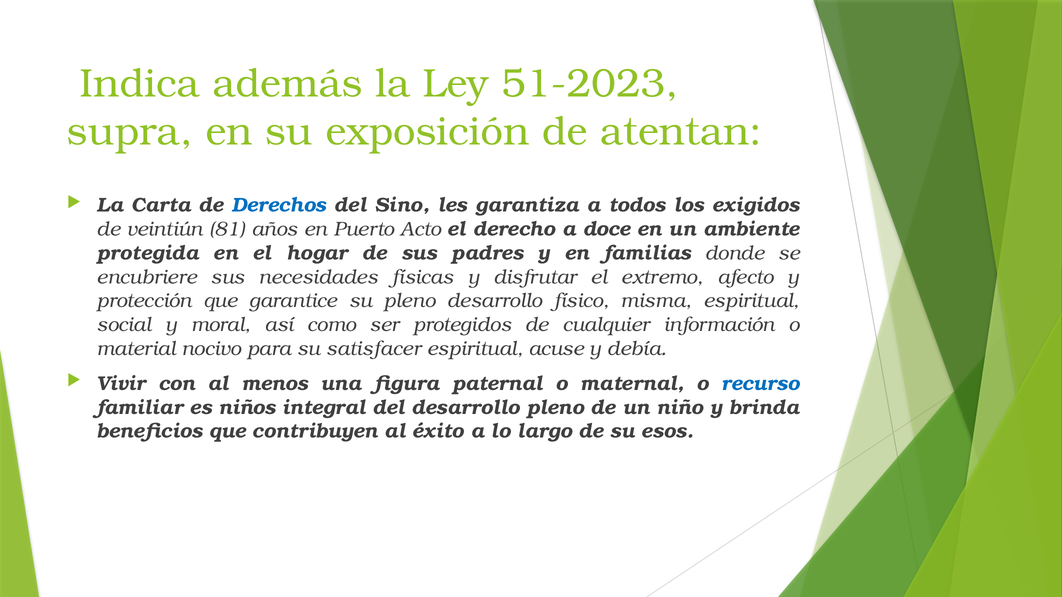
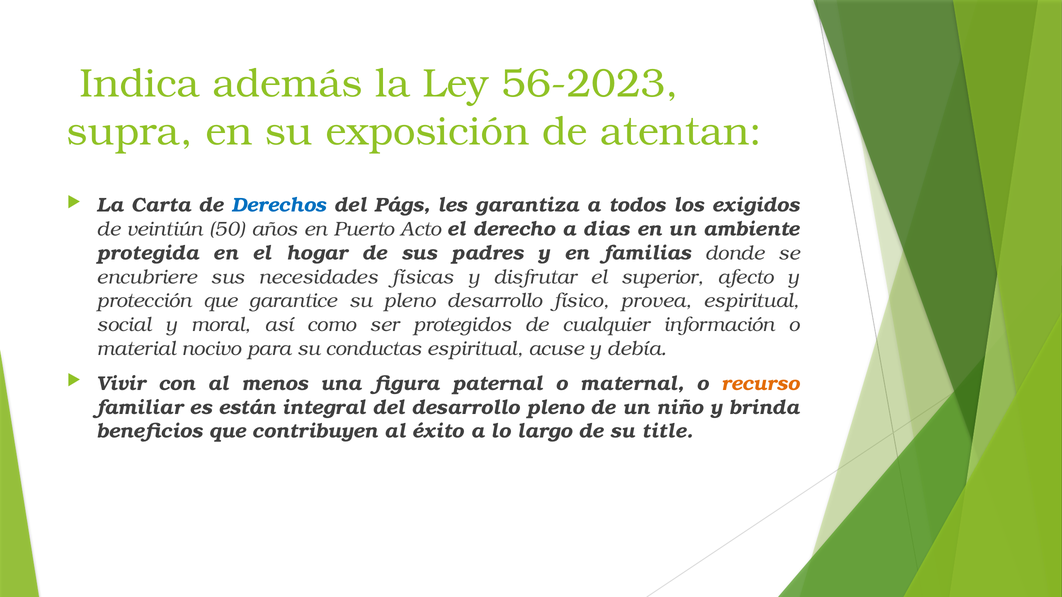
51-2023: 51-2023 -> 56-2023 (590, 84)
Sino: Sino -> Págs (402, 206)
81: 81 -> 50 (227, 229)
doce: doce -> dias (606, 229)
extremo: extremo -> superior (663, 277)
misma: misma -> provea (656, 301)
satisfacer: satisfacer -> conductas (374, 349)
recurso colour: blue -> orange (760, 384)
niños: niños -> están (247, 408)
esos: esos -> title (667, 432)
